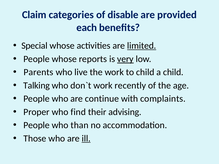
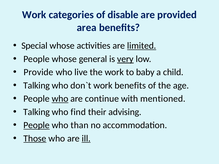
Claim: Claim -> Work (34, 15)
each: each -> area (87, 28)
reports: reports -> general (93, 59)
Parents: Parents -> Provide (38, 72)
to child: child -> baby (145, 72)
work recently: recently -> benefits (130, 86)
who underline: none -> present (60, 99)
complaints: complaints -> mentioned (163, 99)
Proper: Proper -> Talking (37, 112)
People underline: none -> present (37, 125)
Those underline: none -> present (35, 139)
